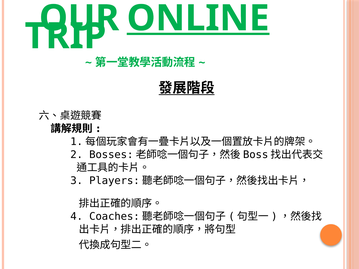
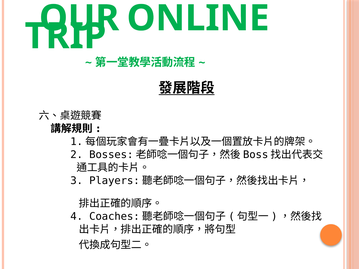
ONLINE underline: present -> none (198, 18)
